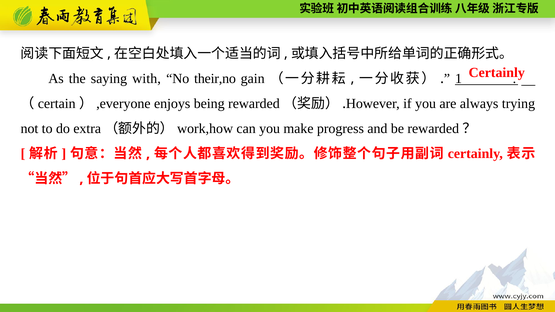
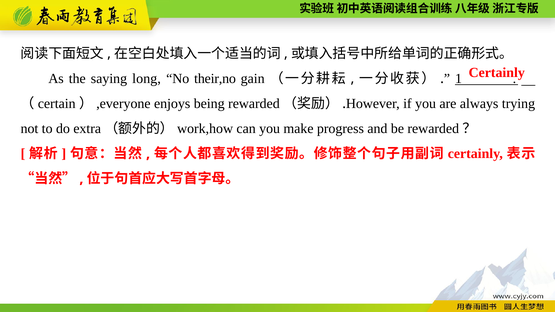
with: with -> long (147, 79)
